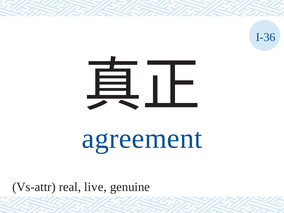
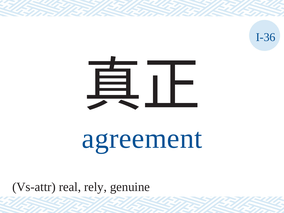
live: live -> rely (95, 187)
